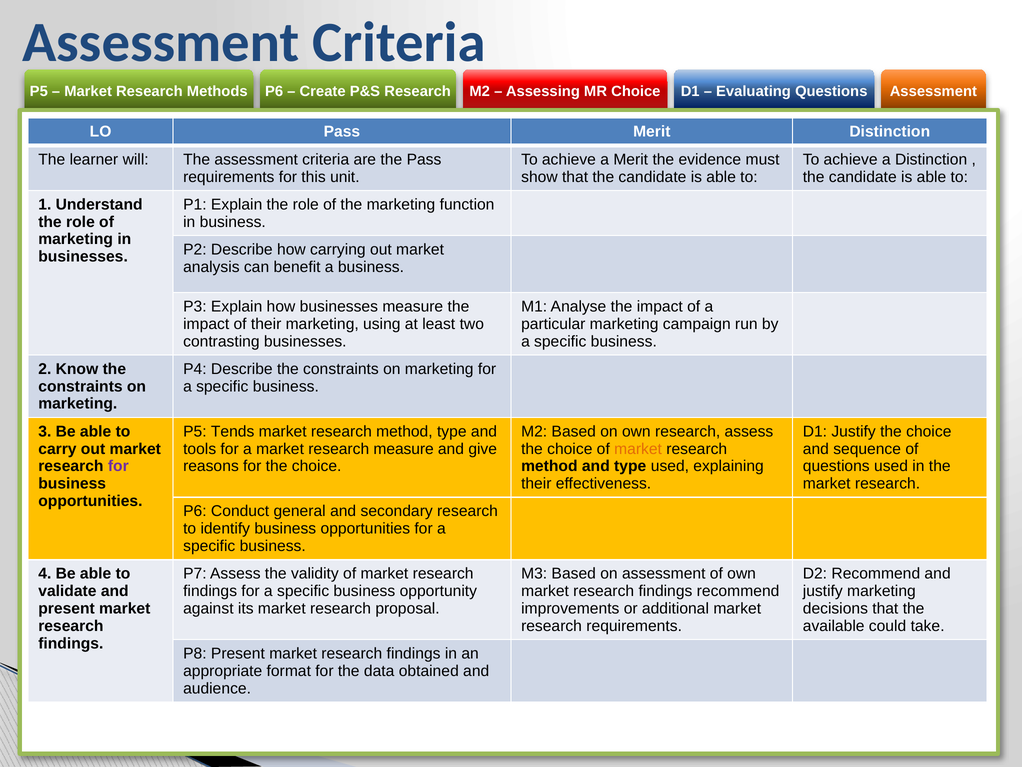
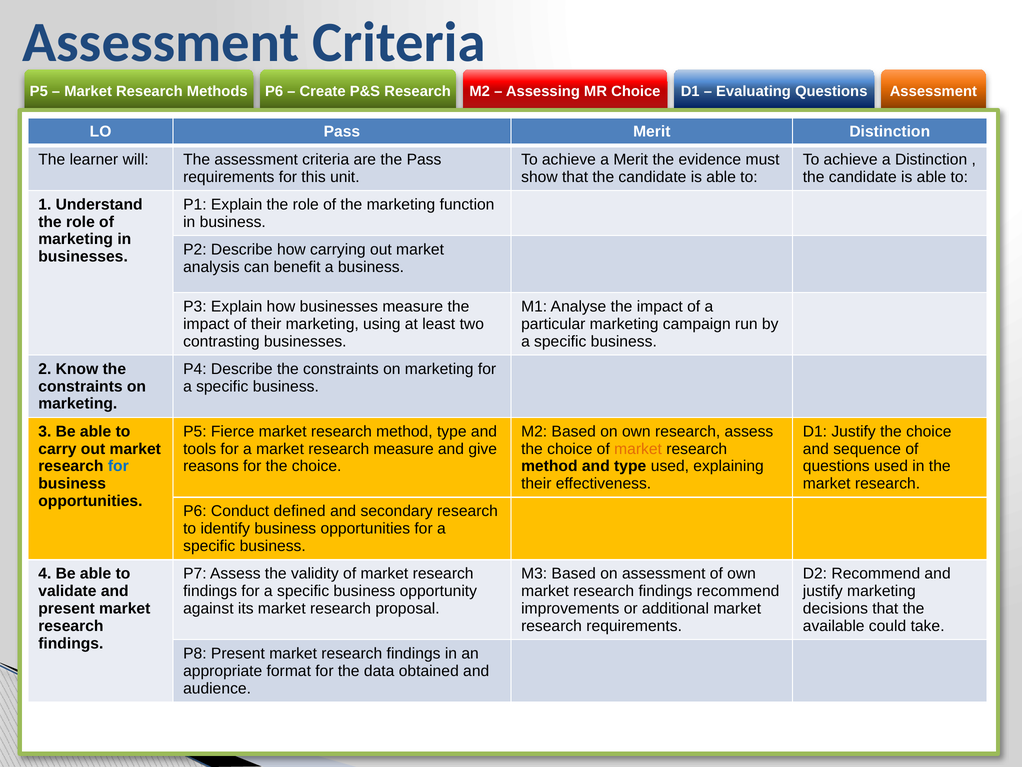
Tends: Tends -> Fierce (233, 431)
for colour: purple -> blue (118, 466)
general: general -> defined (300, 511)
